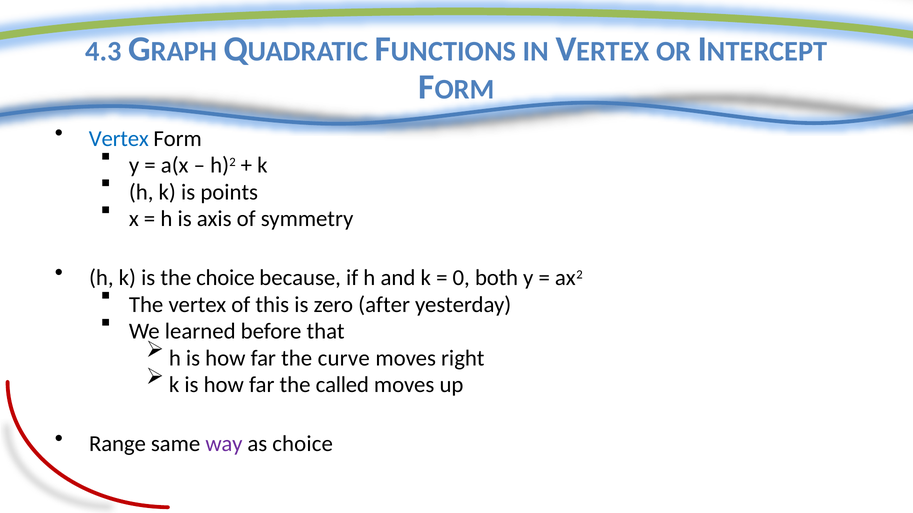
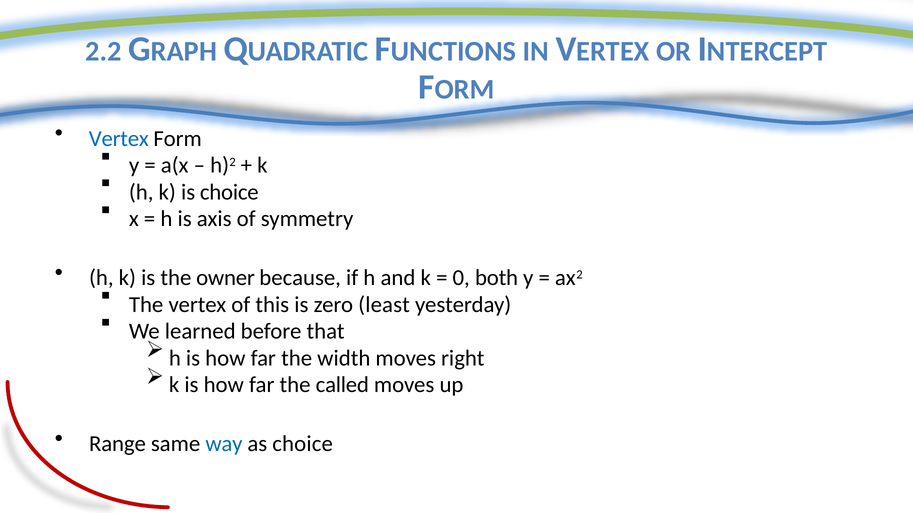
4.3: 4.3 -> 2.2 (104, 51)
is points: points -> choice (229, 192)
the choice: choice -> owner (225, 278)
after: after -> least (384, 305)
curve: curve -> width (344, 358)
way colour: purple -> blue (224, 444)
